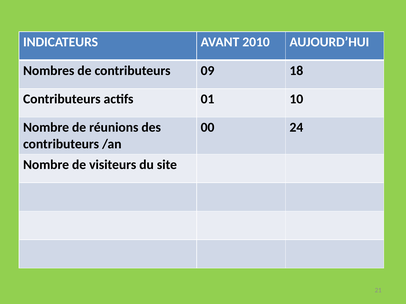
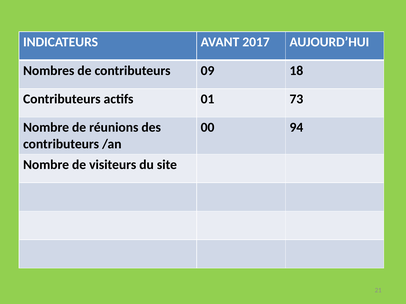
2010: 2010 -> 2017 (256, 42)
10: 10 -> 73 (296, 99)
24: 24 -> 94 (296, 128)
